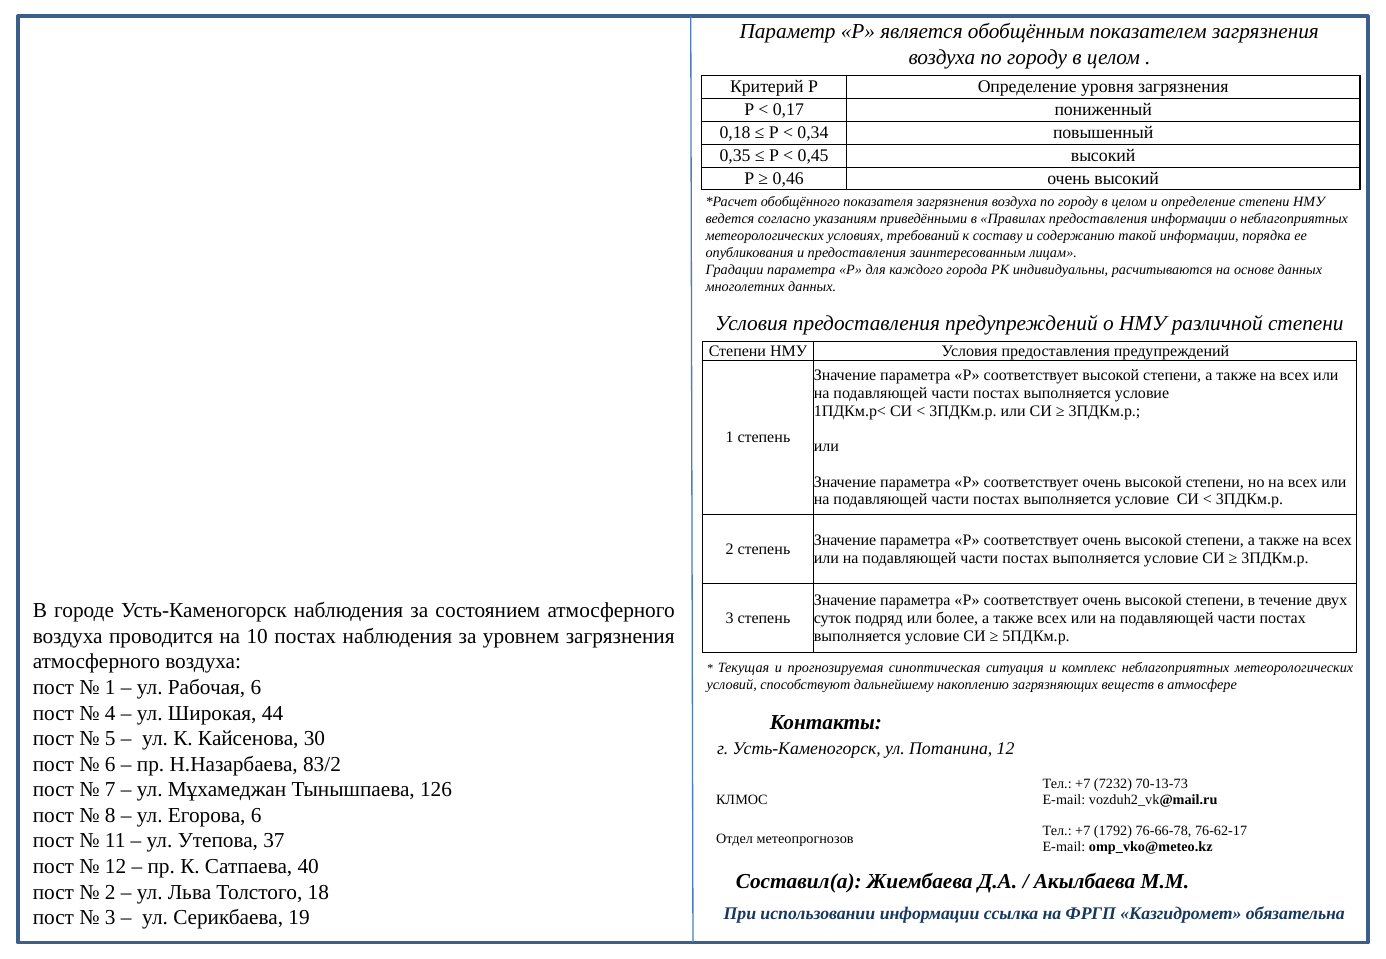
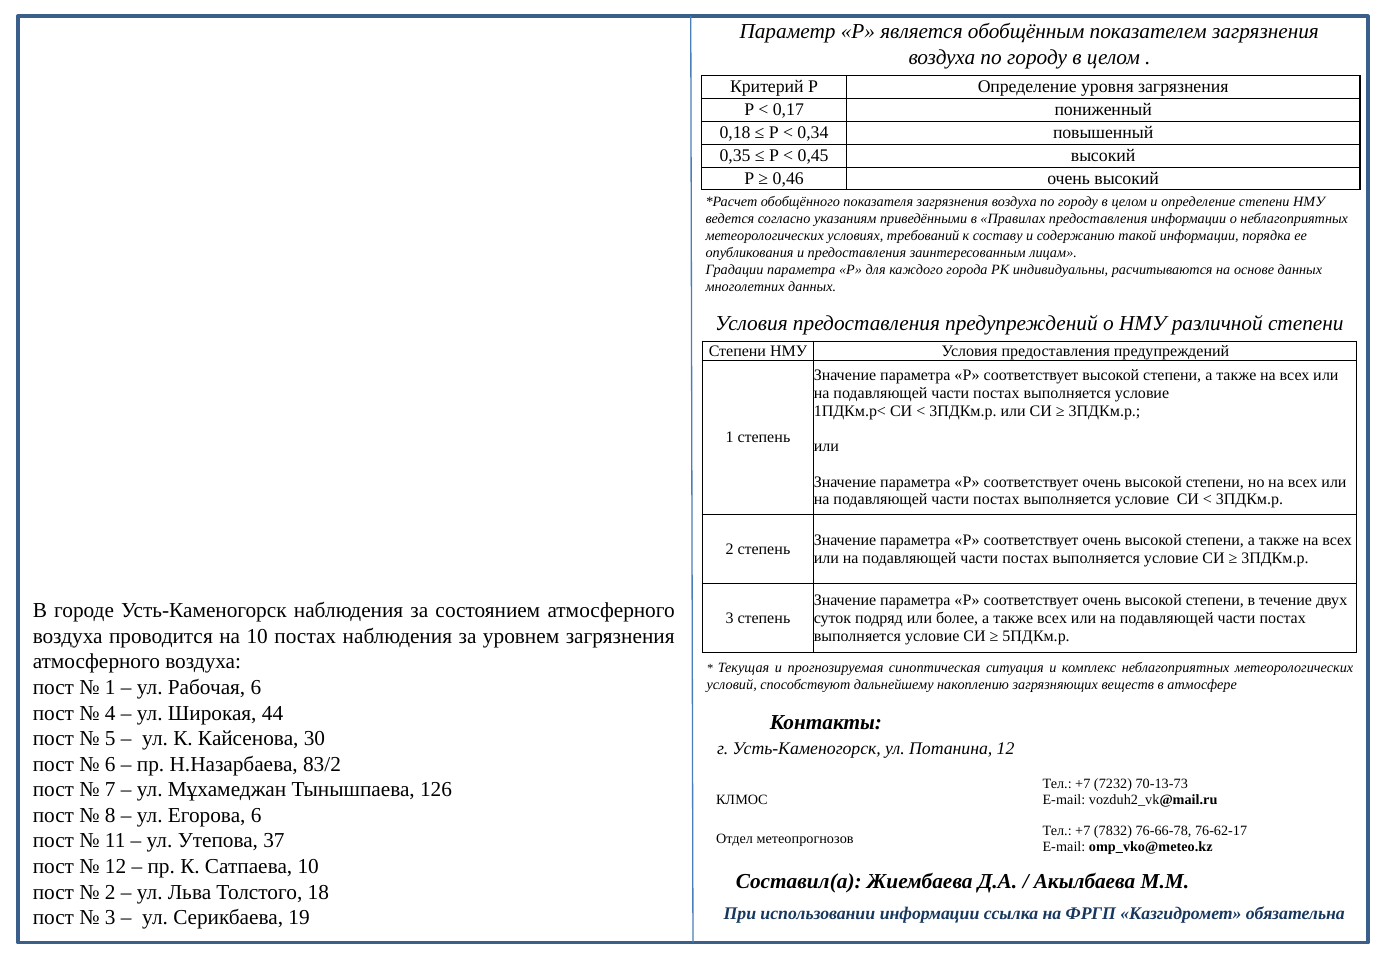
1792: 1792 -> 7832 (1113, 831)
Сатпаева 40: 40 -> 10 (308, 867)
